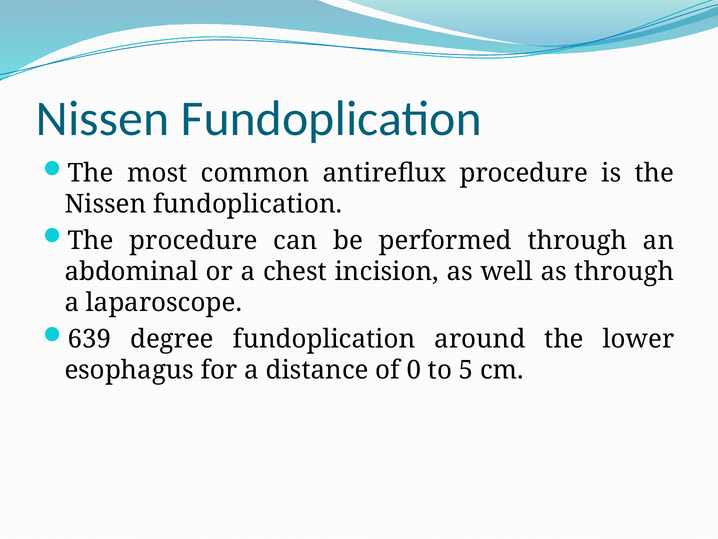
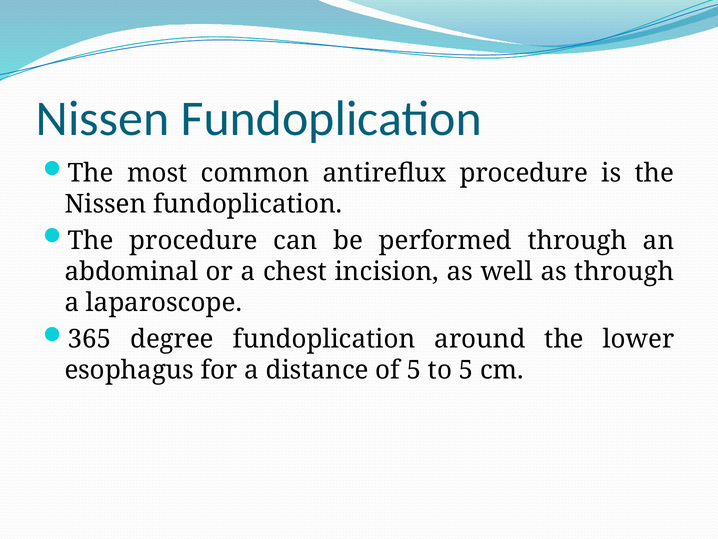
639: 639 -> 365 (89, 339)
of 0: 0 -> 5 (414, 370)
